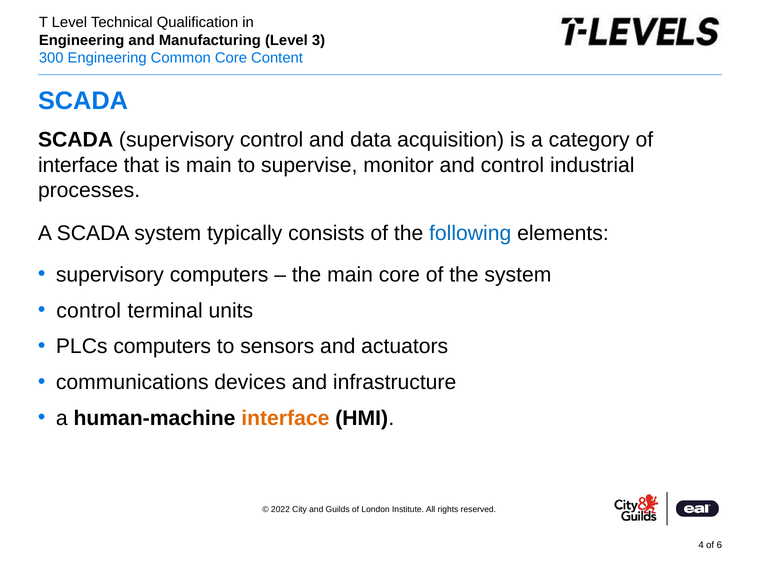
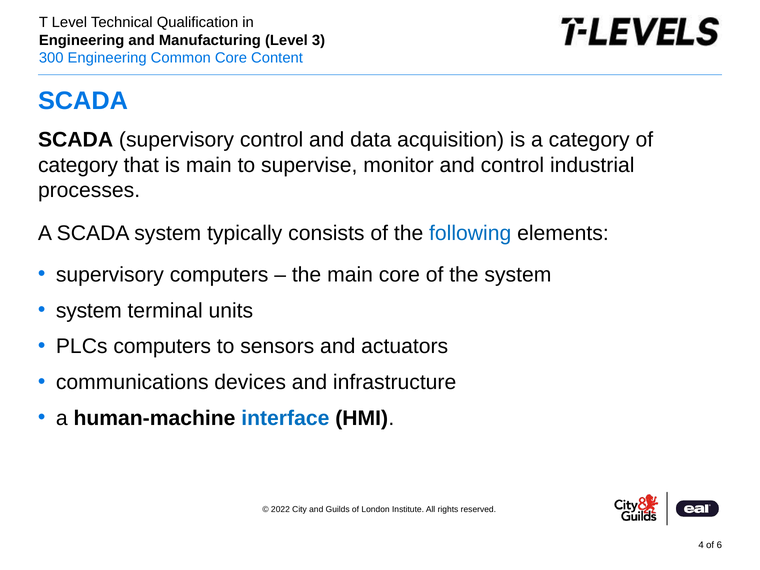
interface: interface -> category (78, 165)
control: control -> system (89, 311)
interface colour: orange -> blue (285, 418)
